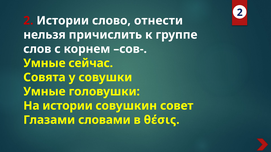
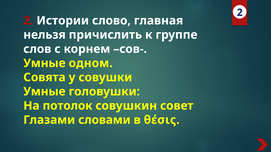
отнести: отнести -> главная (159, 21)
сейчас: сейчас -> одном (91, 63)
На истории: истории -> потолок (68, 106)
